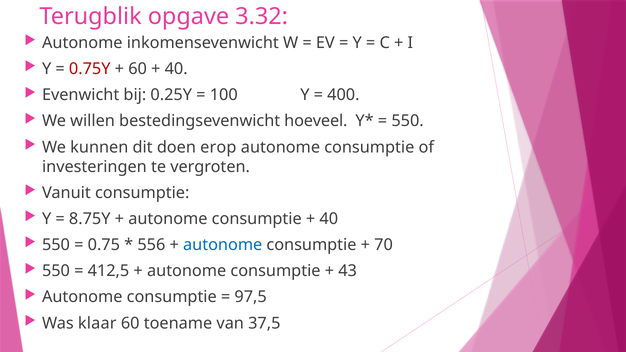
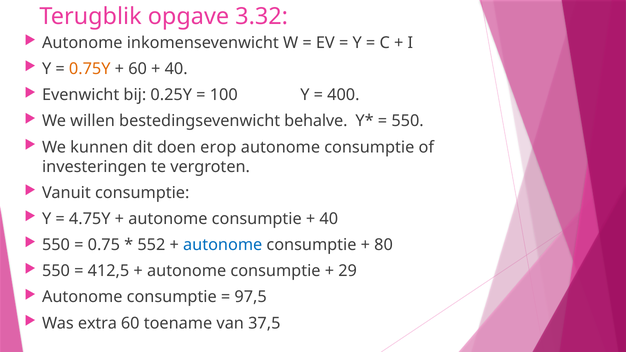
0.75Y colour: red -> orange (90, 69)
hoeveel: hoeveel -> behalve (316, 121)
8.75Y: 8.75Y -> 4.75Y (90, 219)
556: 556 -> 552 (151, 245)
70: 70 -> 80 (384, 245)
43: 43 -> 29 (348, 271)
klaar: klaar -> extra (97, 323)
